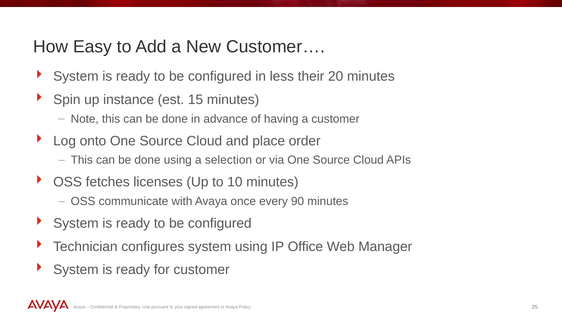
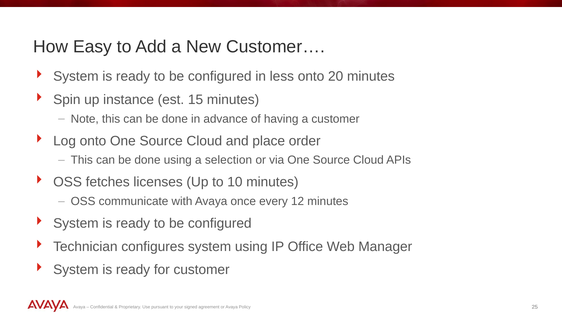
less their: their -> onto (311, 77)
90: 90 -> 12 (298, 202)
